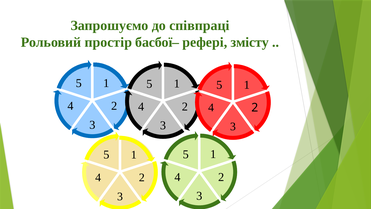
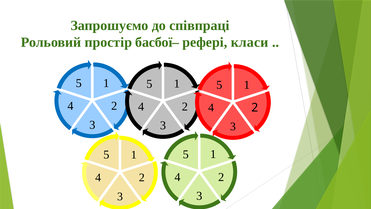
змісту: змісту -> класи (250, 42)
